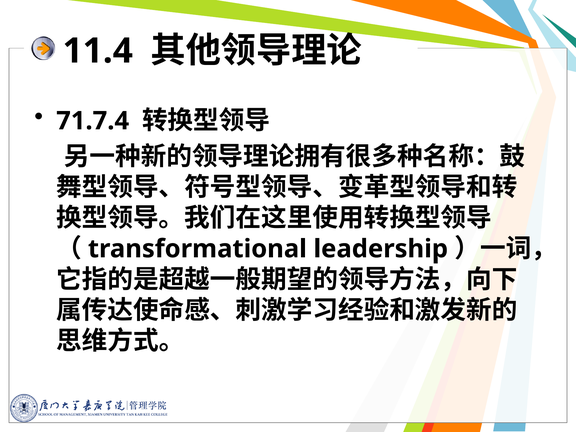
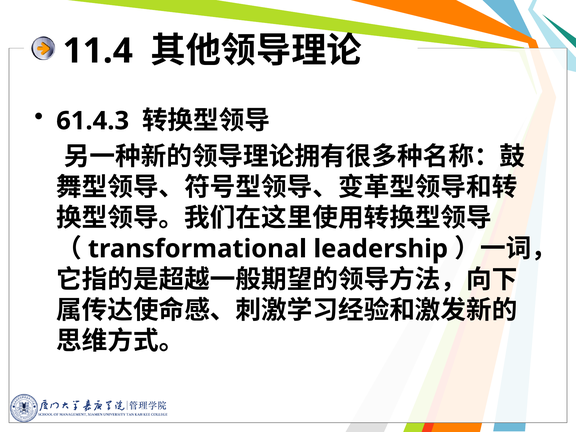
71.7.4: 71.7.4 -> 61.4.3 (93, 121)
